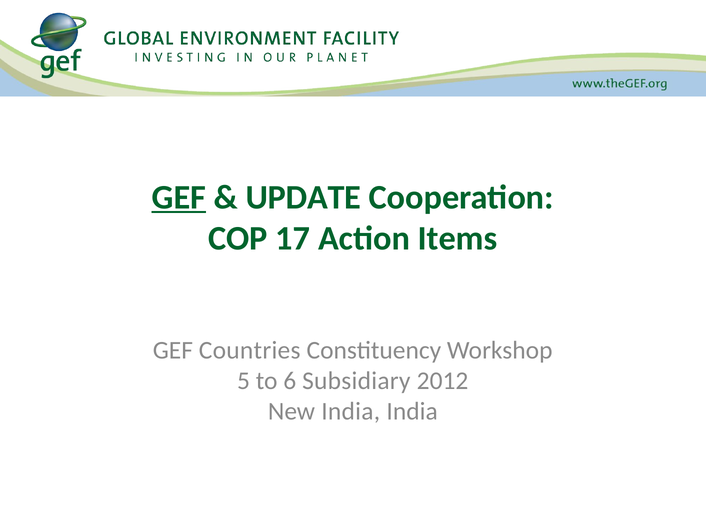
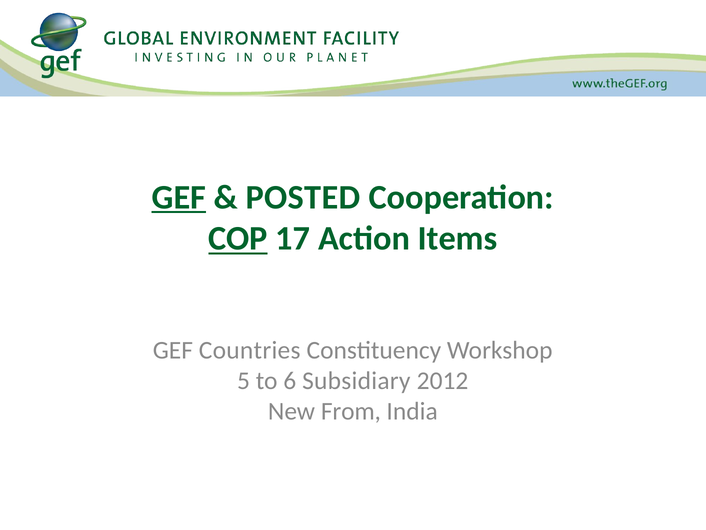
UPDATE: UPDATE -> POSTED (303, 197)
COP underline: none -> present (238, 238)
New India: India -> From (351, 411)
